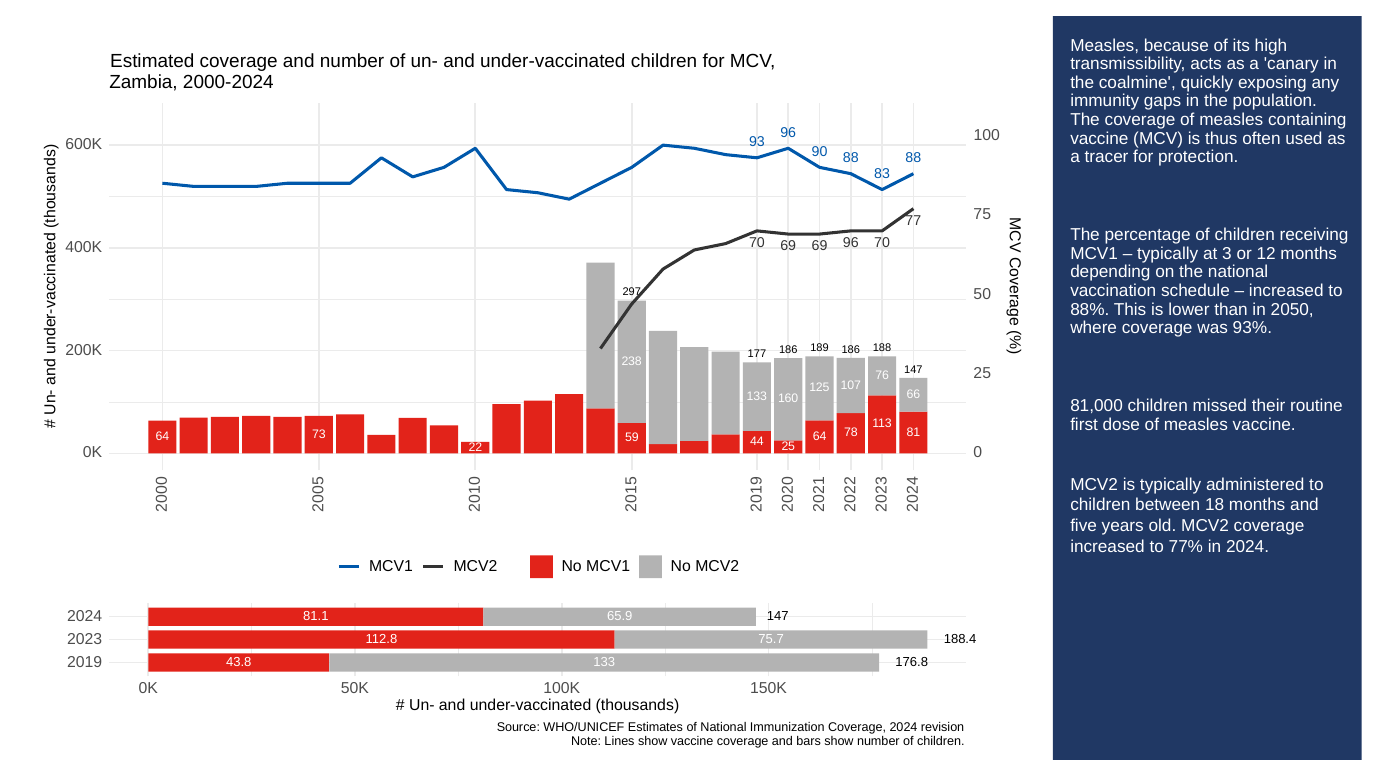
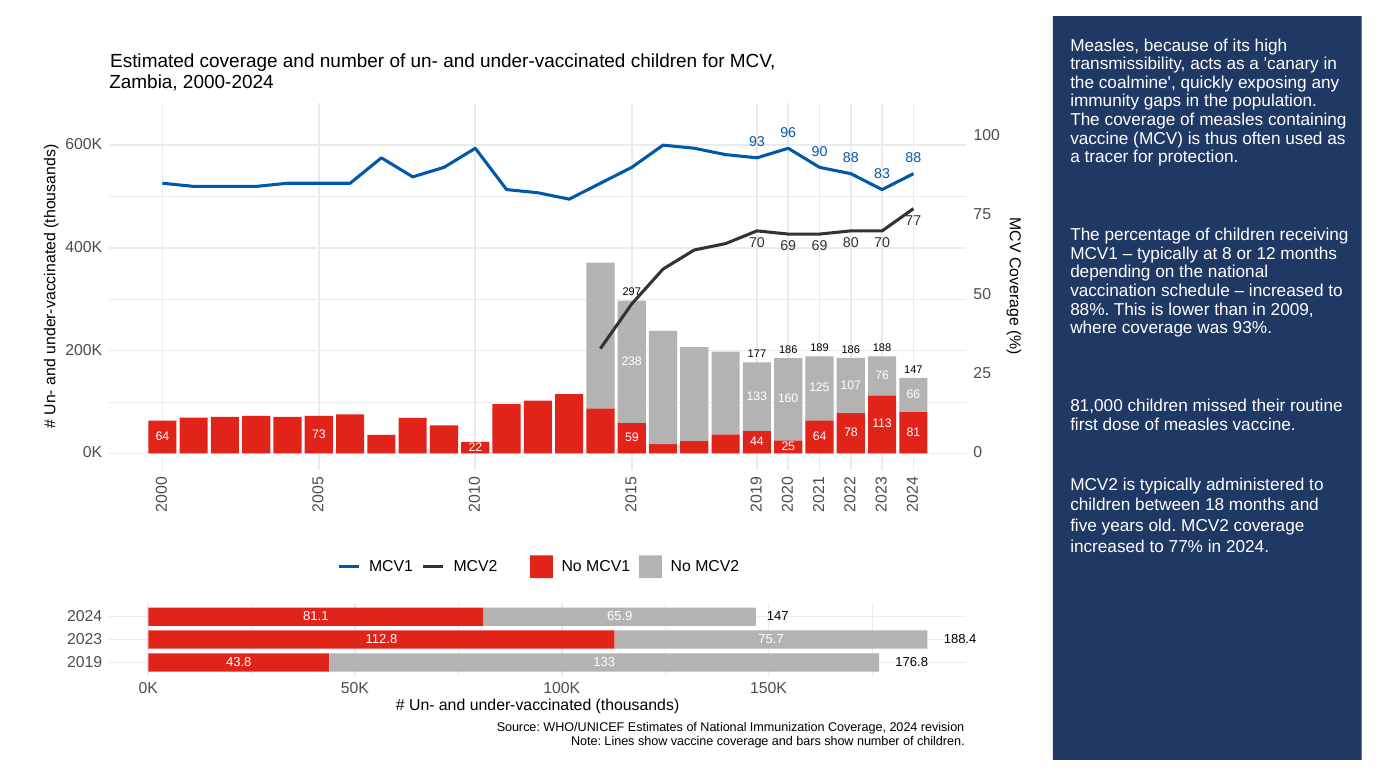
69 96: 96 -> 80 (851, 243)
at 3: 3 -> 8 (1227, 254)
2050: 2050 -> 2009 (1292, 309)
